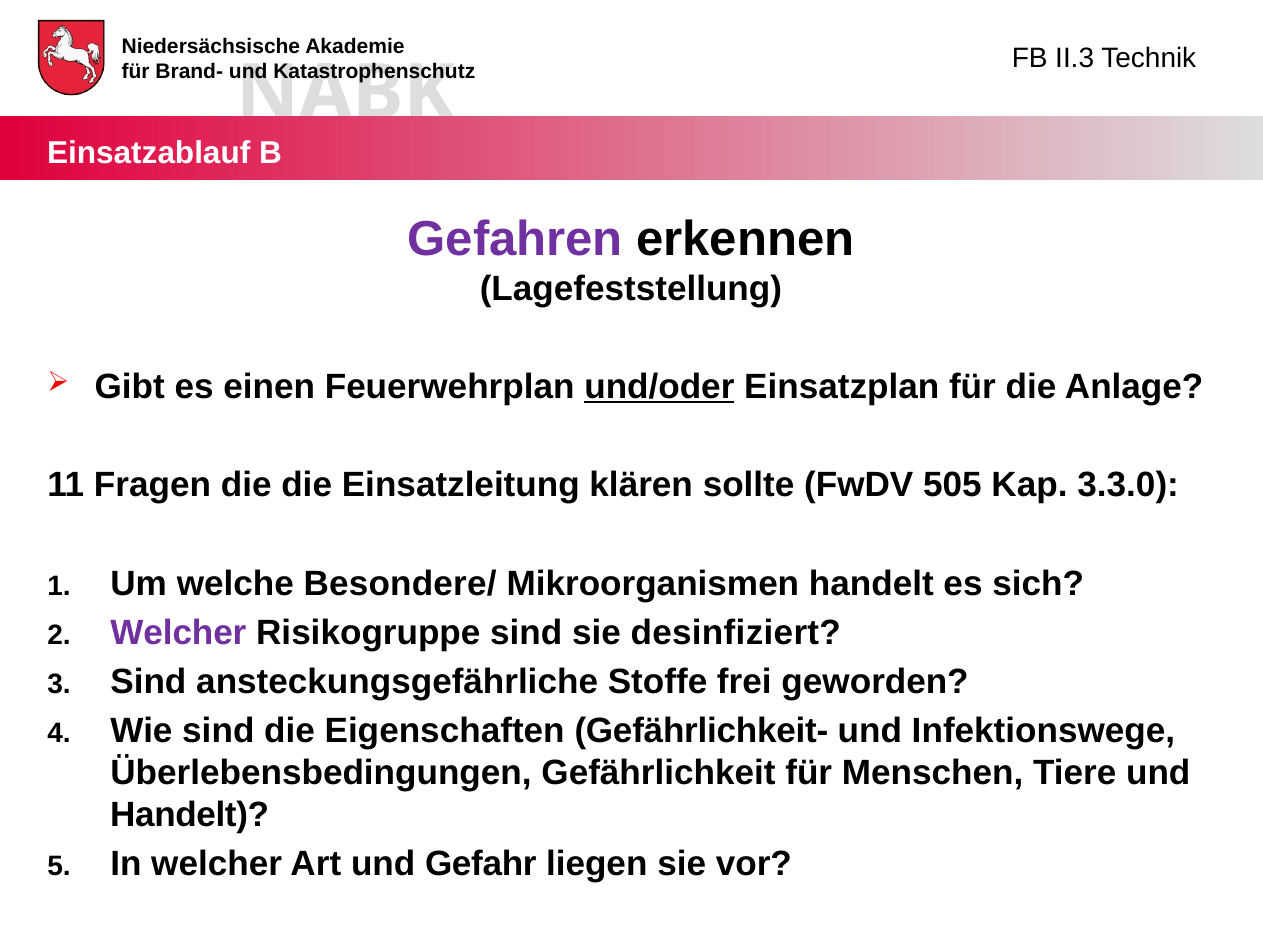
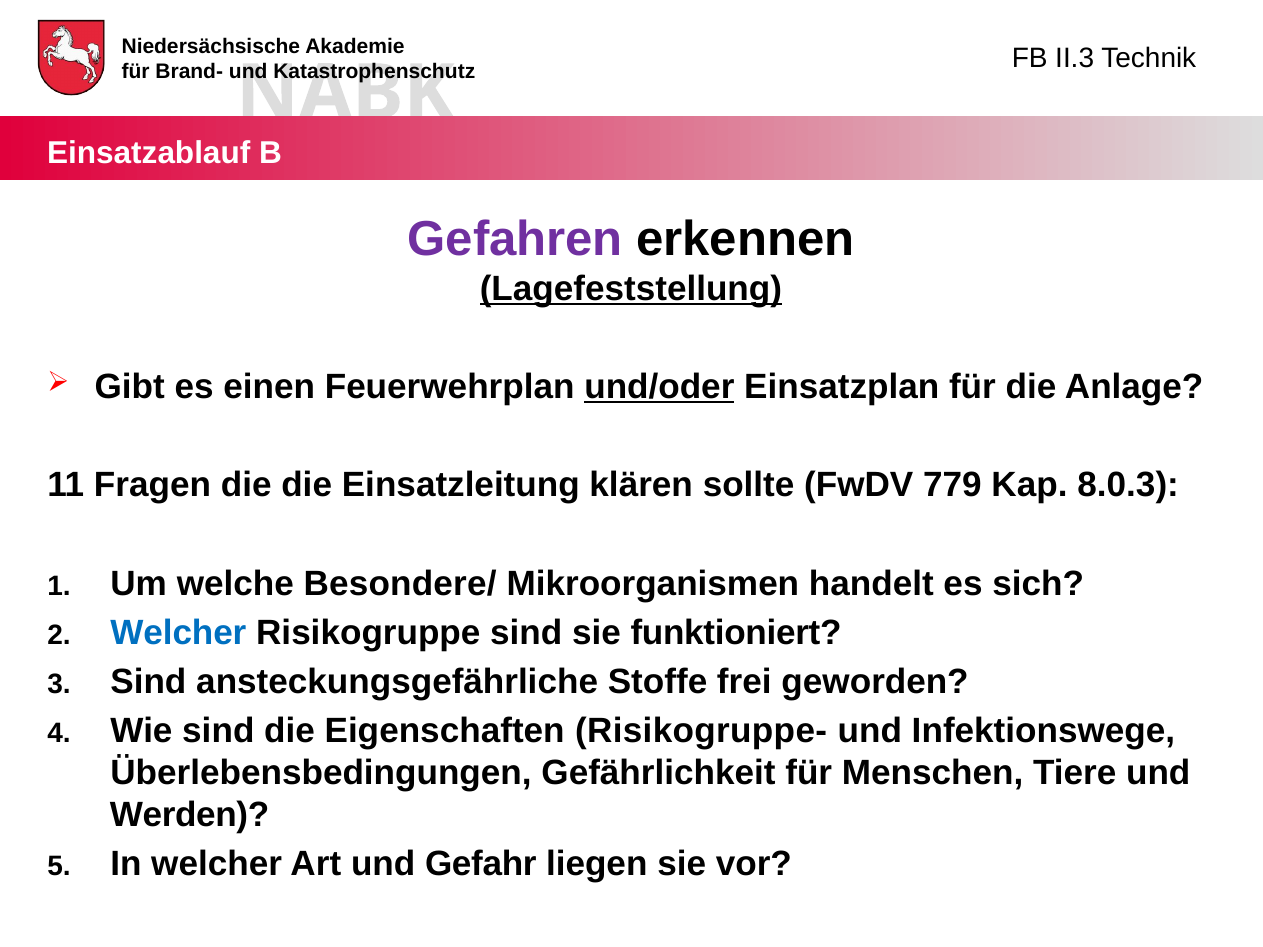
Lagefeststellung underline: none -> present (631, 289)
505: 505 -> 779 (952, 486)
3.3.0: 3.3.0 -> 8.0.3 (1128, 486)
Welcher colour: purple -> blue (178, 633)
desinfiziert: desinfiziert -> funktioniert (736, 633)
Gefährlichkeit-: Gefährlichkeit- -> Risikogruppe- (701, 731)
Handelt: Handelt -> Werden (190, 815)
